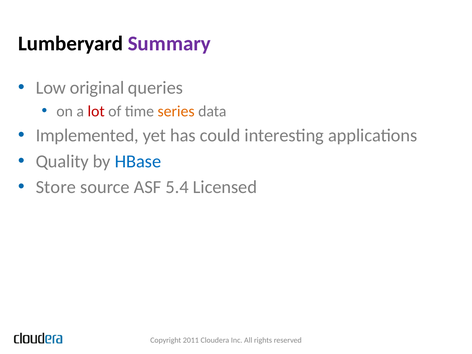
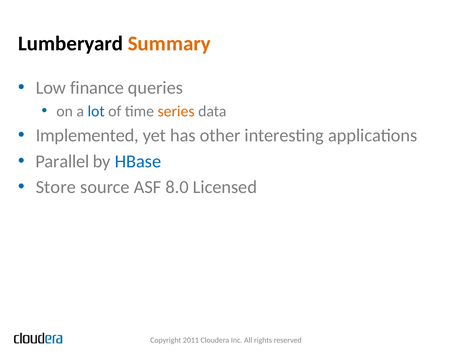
Summary colour: purple -> orange (169, 43)
original: original -> finance (97, 88)
lot colour: red -> blue (96, 111)
could: could -> other (220, 136)
Quality: Quality -> Parallel (62, 161)
5.4: 5.4 -> 8.0 (177, 187)
